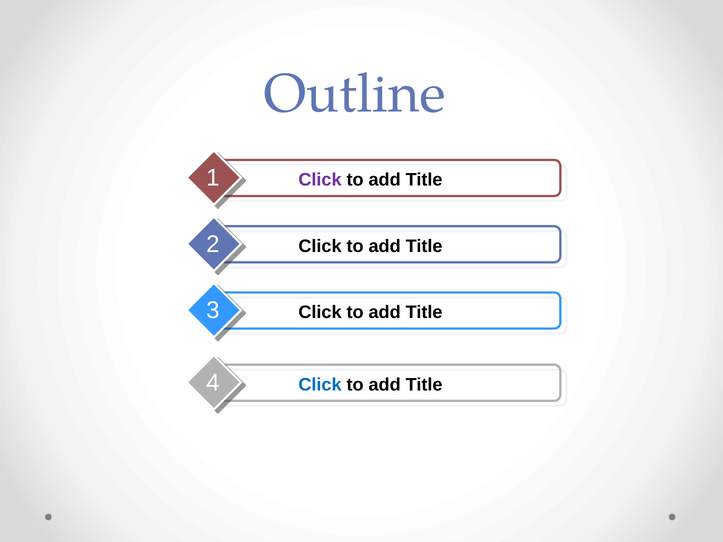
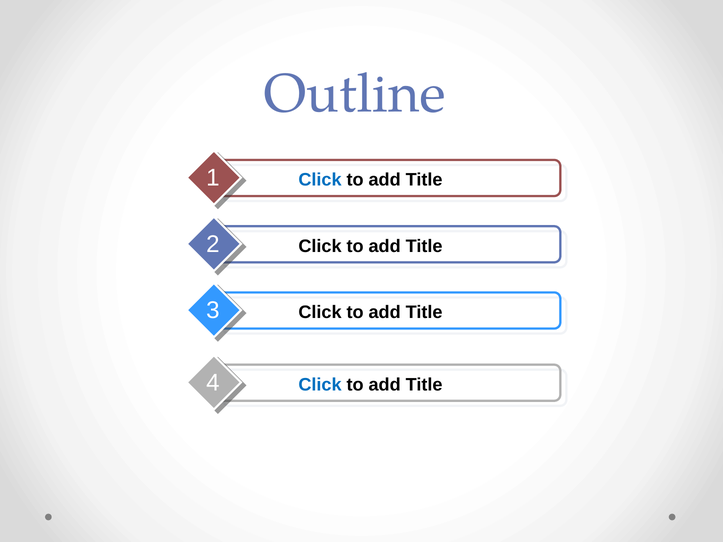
Click colour: purple -> blue (320, 180)
